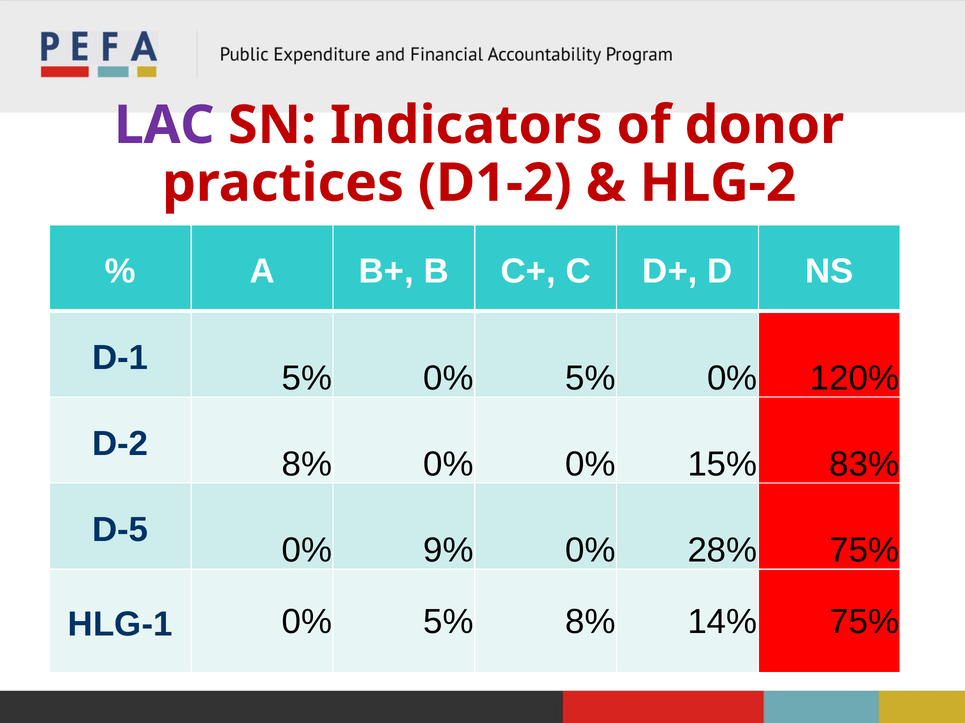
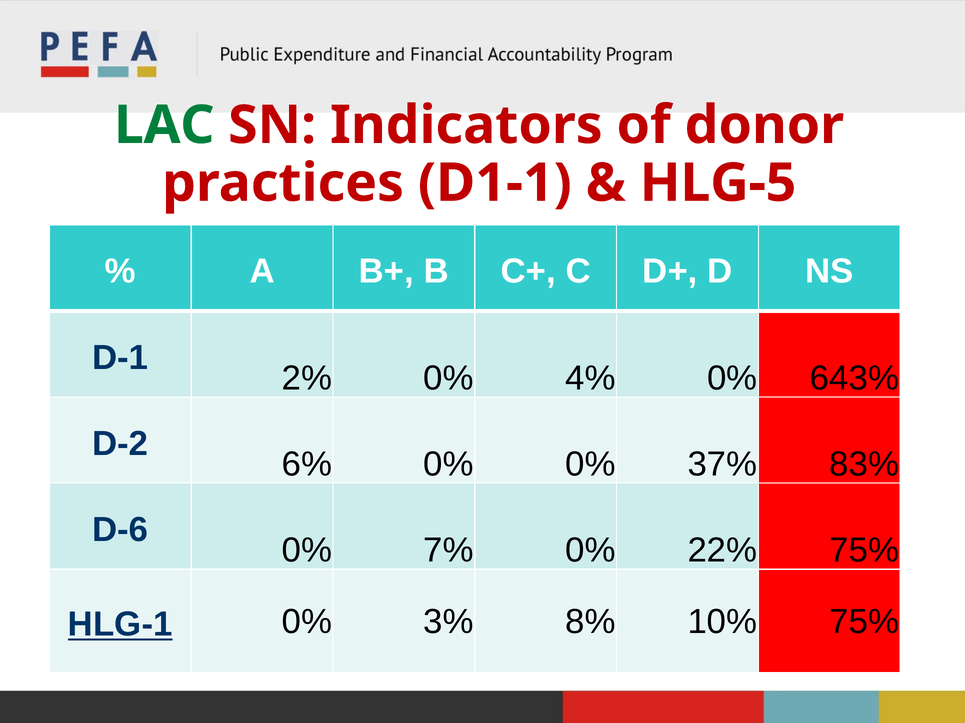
LAC colour: purple -> green (164, 125)
D1-2: D1-2 -> D1-1 (495, 183)
HLG-2: HLG-2 -> HLG-5 (718, 183)
5%: 5% -> 2% (307, 379)
5%: 5% -> 4% (590, 379)
120%: 120% -> 643% (854, 379)
8%: 8% -> 6% (307, 465)
15%: 15% -> 37% (722, 465)
D-5: D-5 -> D-6 (120, 530)
9%: 9% -> 7% (449, 551)
28%: 28% -> 22% (722, 551)
HLG-1 underline: none -> present (120, 625)
5%: 5% -> 3% (449, 623)
14%: 14% -> 10% (722, 623)
